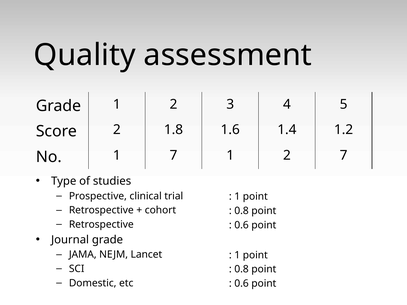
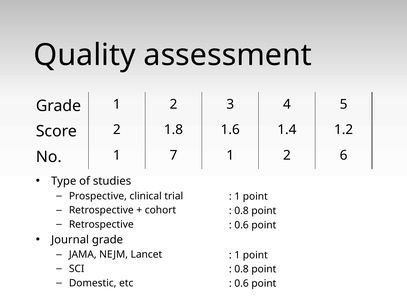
2 7: 7 -> 6 (344, 155)
